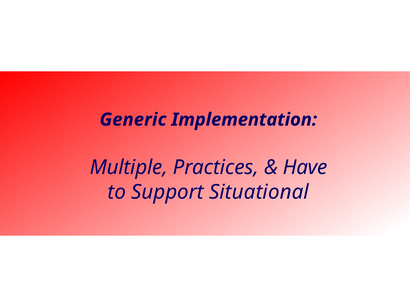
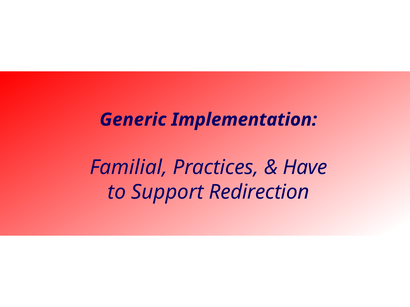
Multiple: Multiple -> Familial (129, 168)
Situational: Situational -> Redirection (259, 192)
